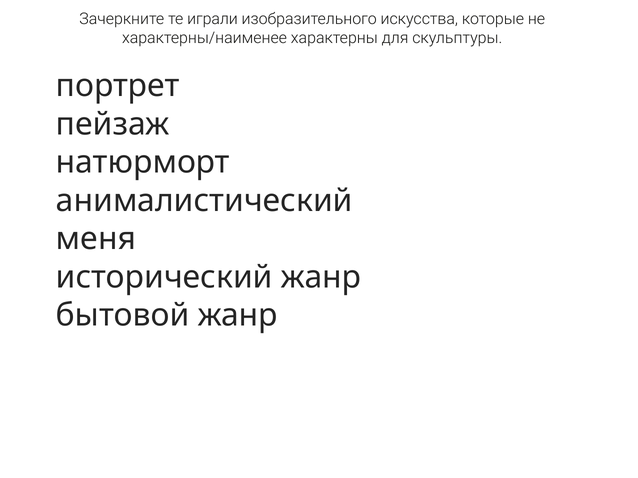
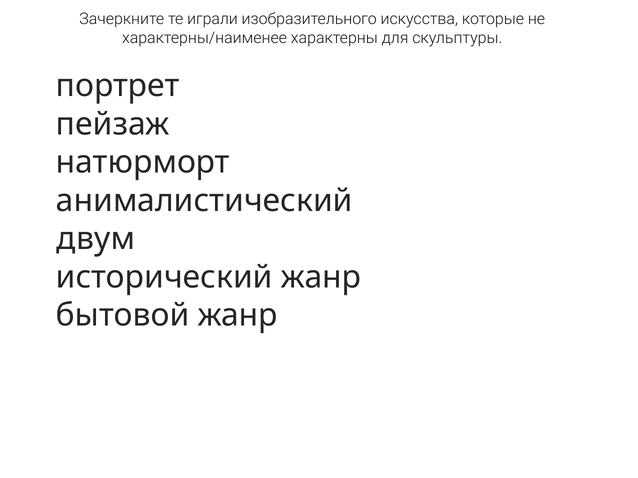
меня: меня -> двум (96, 239)
